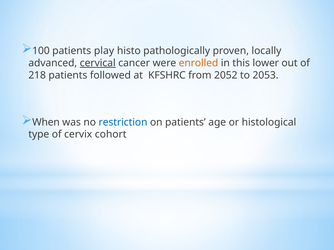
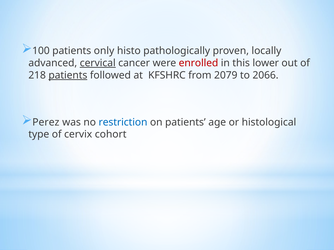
play: play -> only (104, 51)
enrolled colour: orange -> red (199, 63)
patients underline: none -> present (68, 75)
2052: 2052 -> 2079 (226, 75)
2053: 2053 -> 2066 (266, 75)
When: When -> Perez (46, 122)
